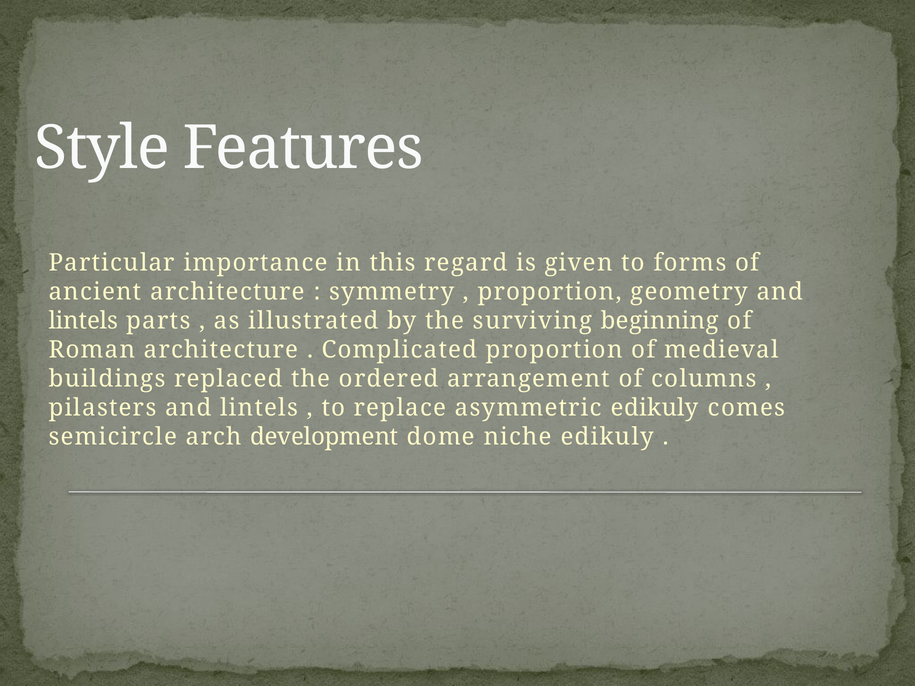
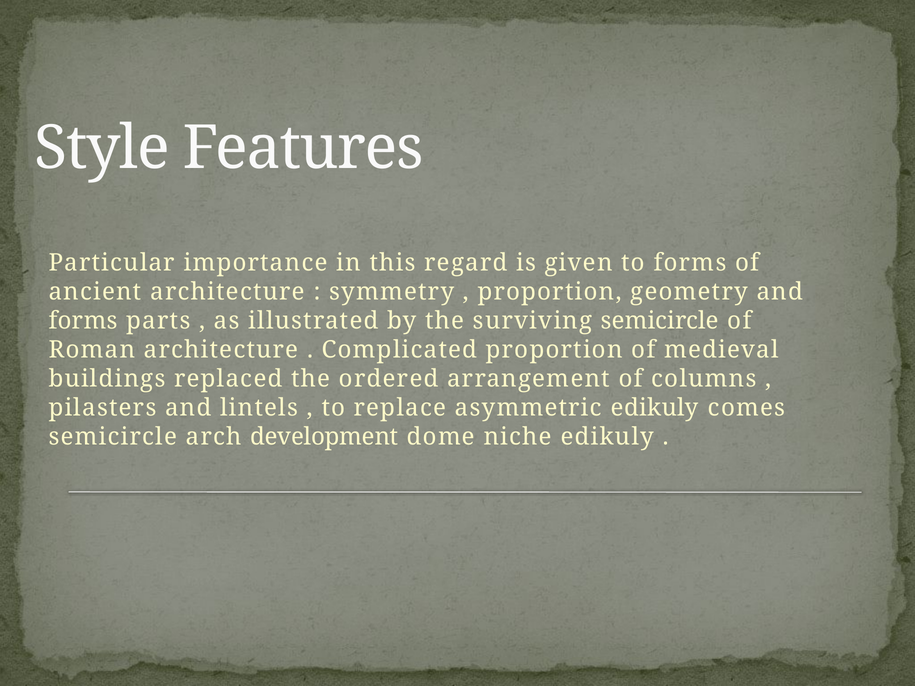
lintels: lintels -> forms (83, 321)
surviving beginning: beginning -> semicircle (660, 321)
